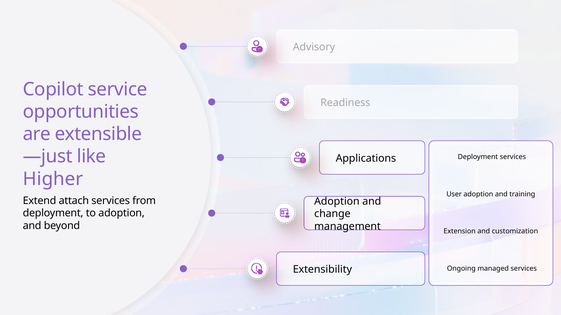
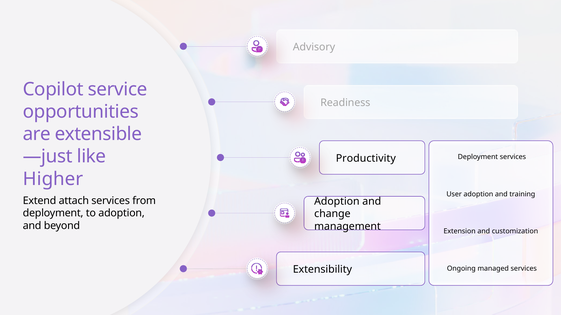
Applications: Applications -> Productivity (366, 158)
